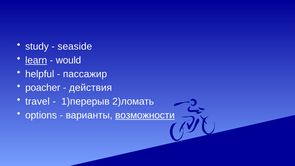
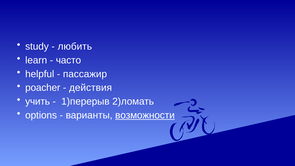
seaside: seaside -> любить (75, 46)
learn underline: present -> none (36, 60)
would: would -> часто (68, 60)
travel: travel -> учить (38, 101)
